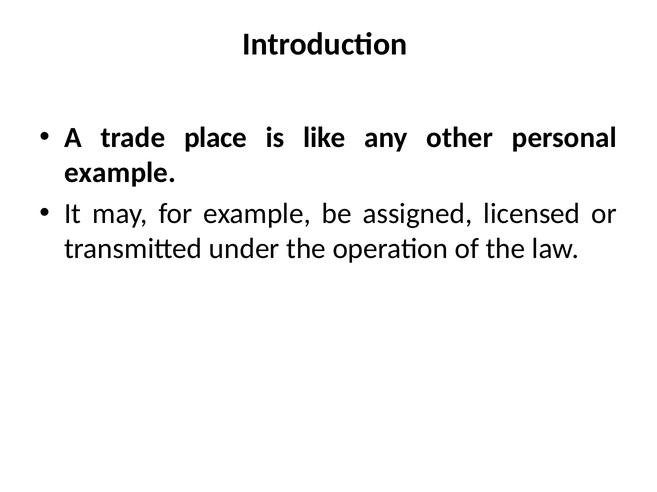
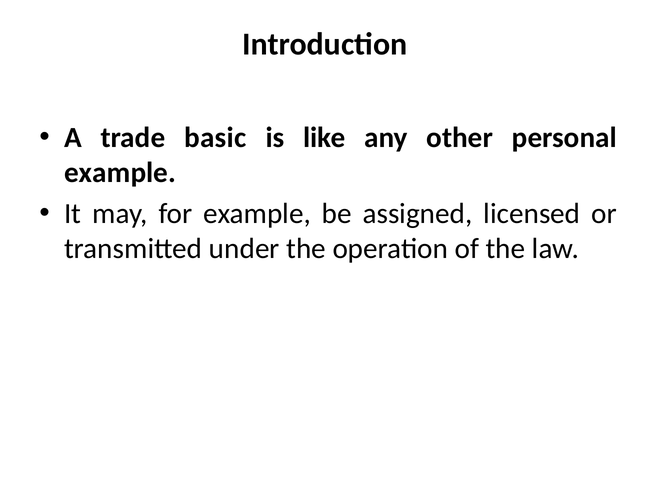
place: place -> basic (215, 138)
